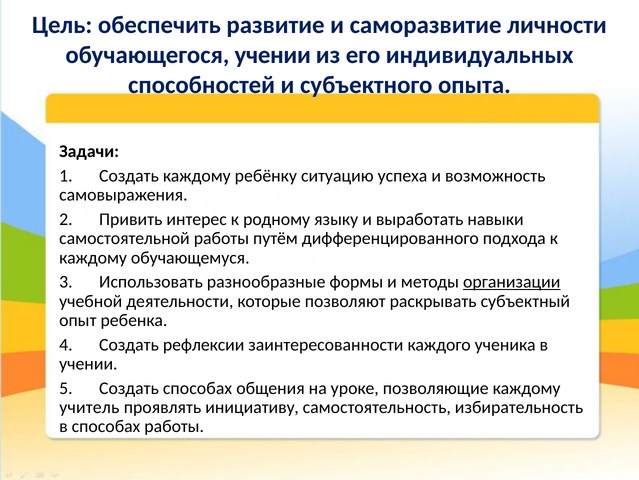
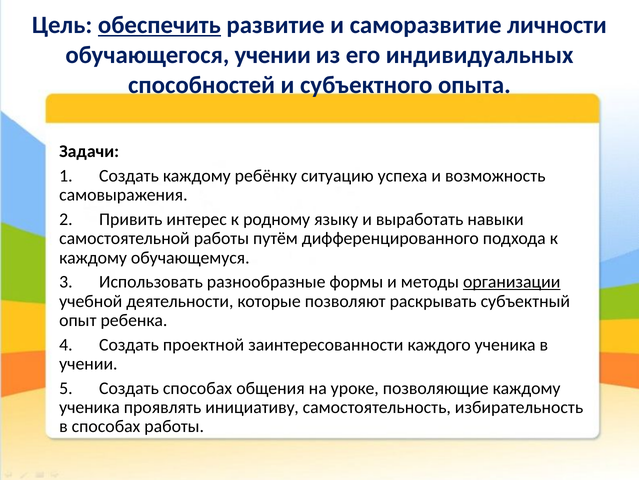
обеспечить underline: none -> present (159, 25)
рефлексии: рефлексии -> проектной (204, 344)
учитель: учитель -> ученика (90, 407)
